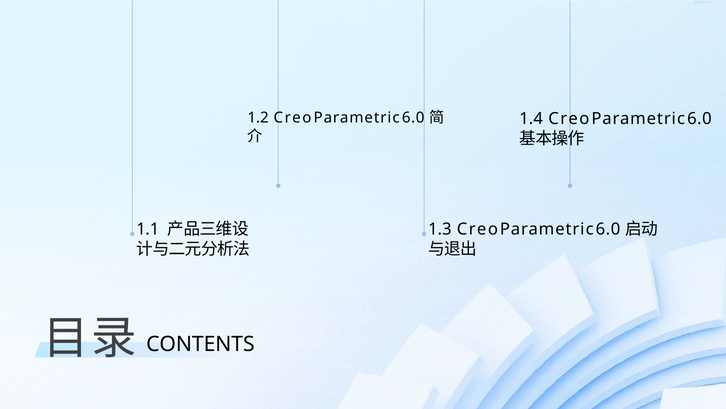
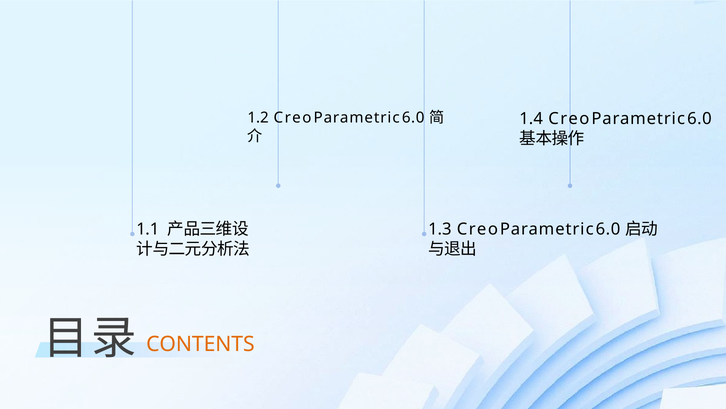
CONTENTS colour: black -> orange (200, 344)
